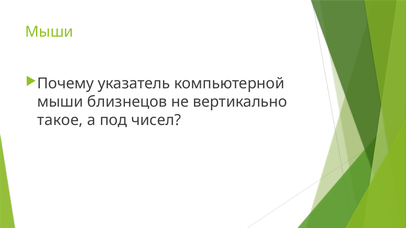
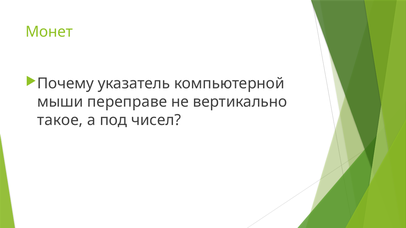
Мыши: Мыши -> Монет (49, 32)
близнецов: близнецов -> переправе (127, 102)
